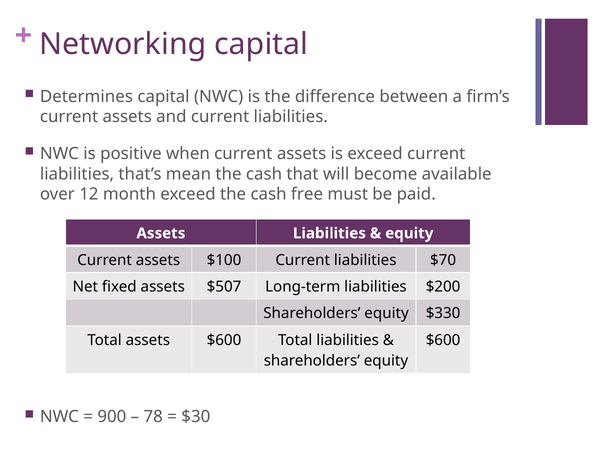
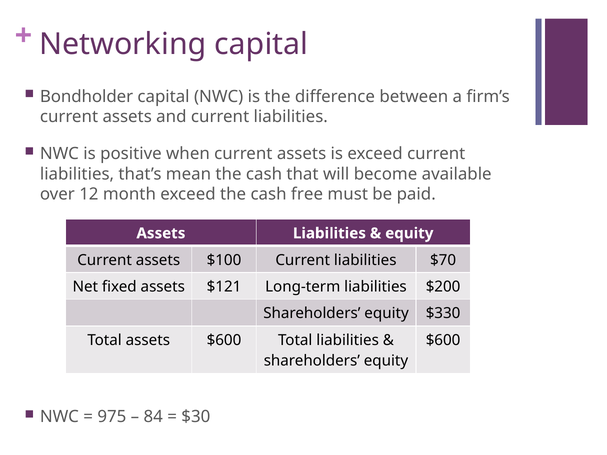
Determines: Determines -> Bondholder (87, 97)
$507: $507 -> $121 (224, 287)
900: 900 -> 975 (112, 417)
78: 78 -> 84 (153, 417)
